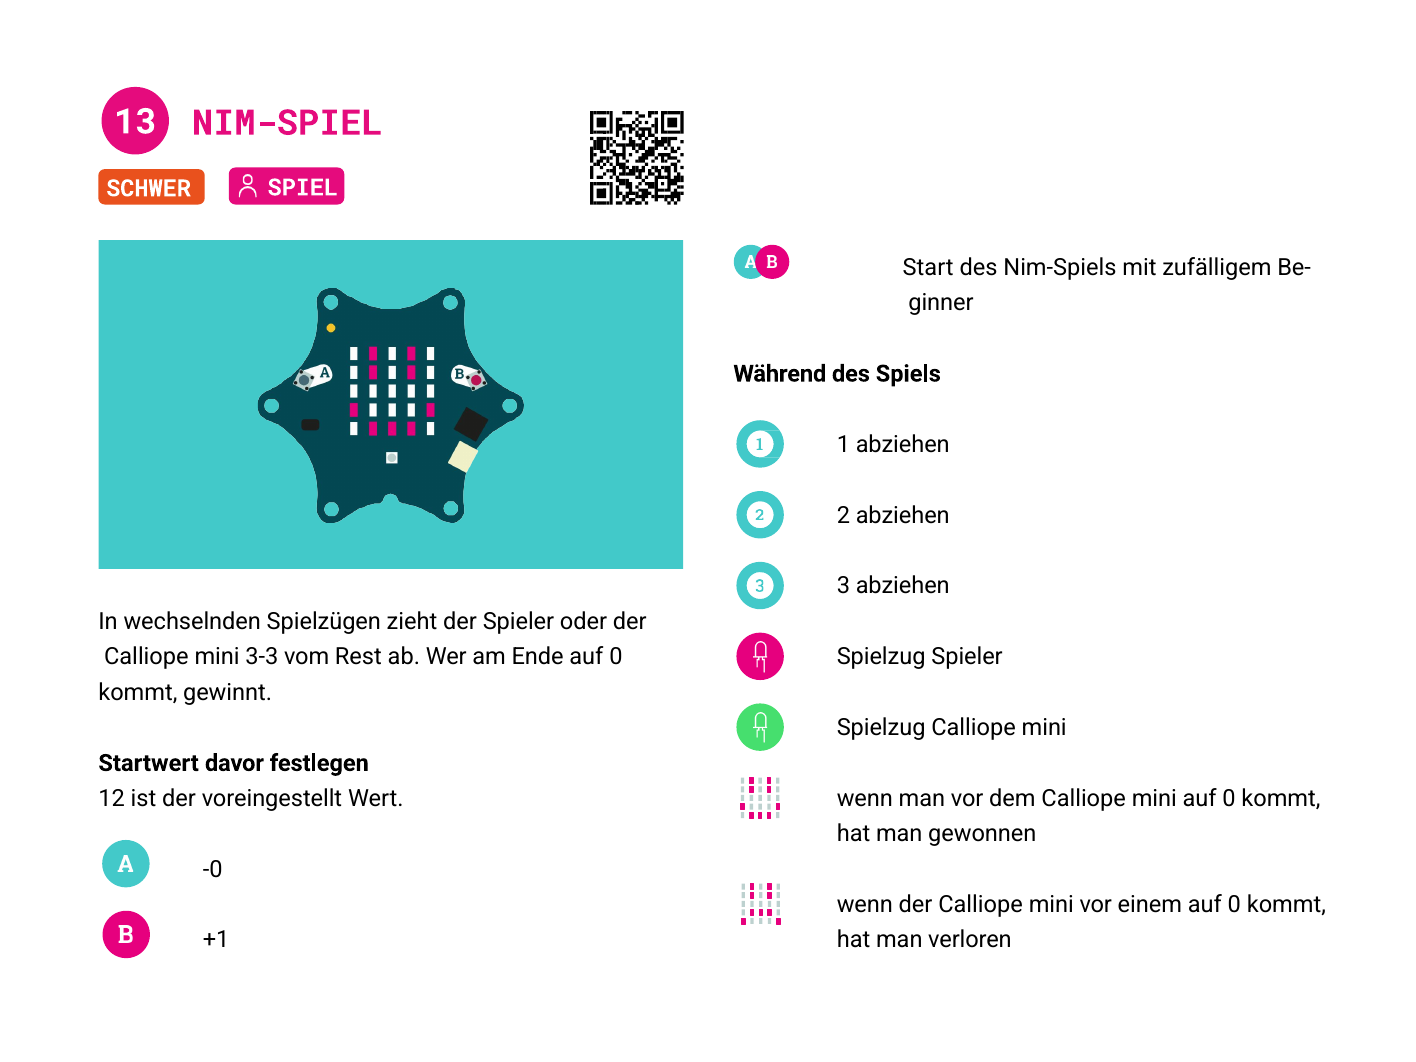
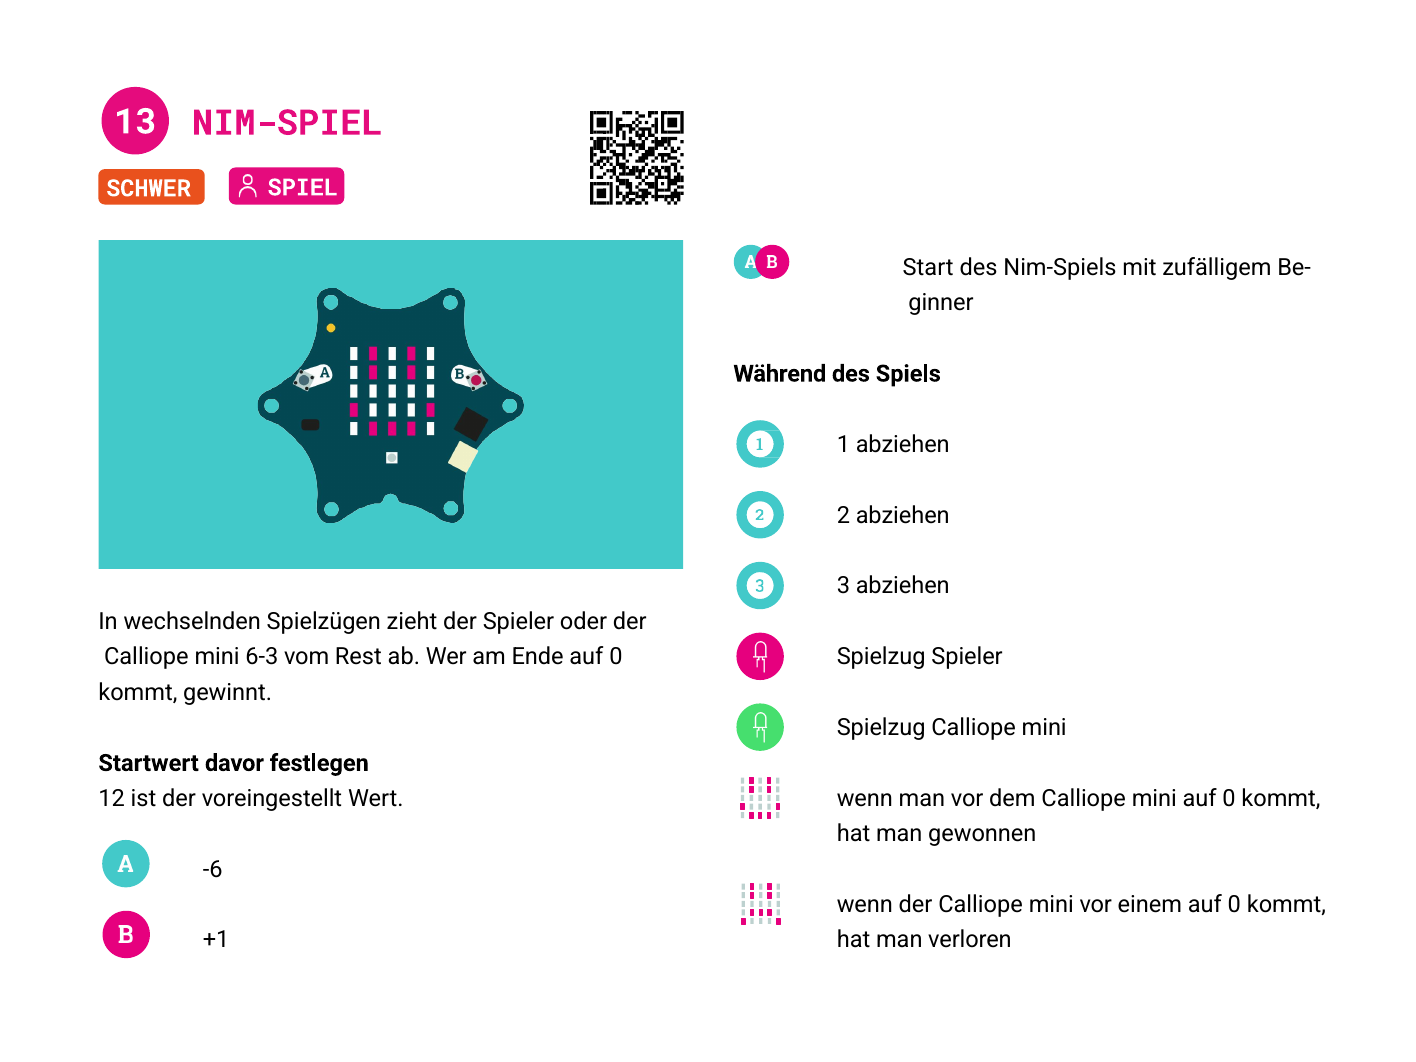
3-3: 3-3 -> 6-3 (262, 657)
-0: -0 -> -6 (213, 869)
